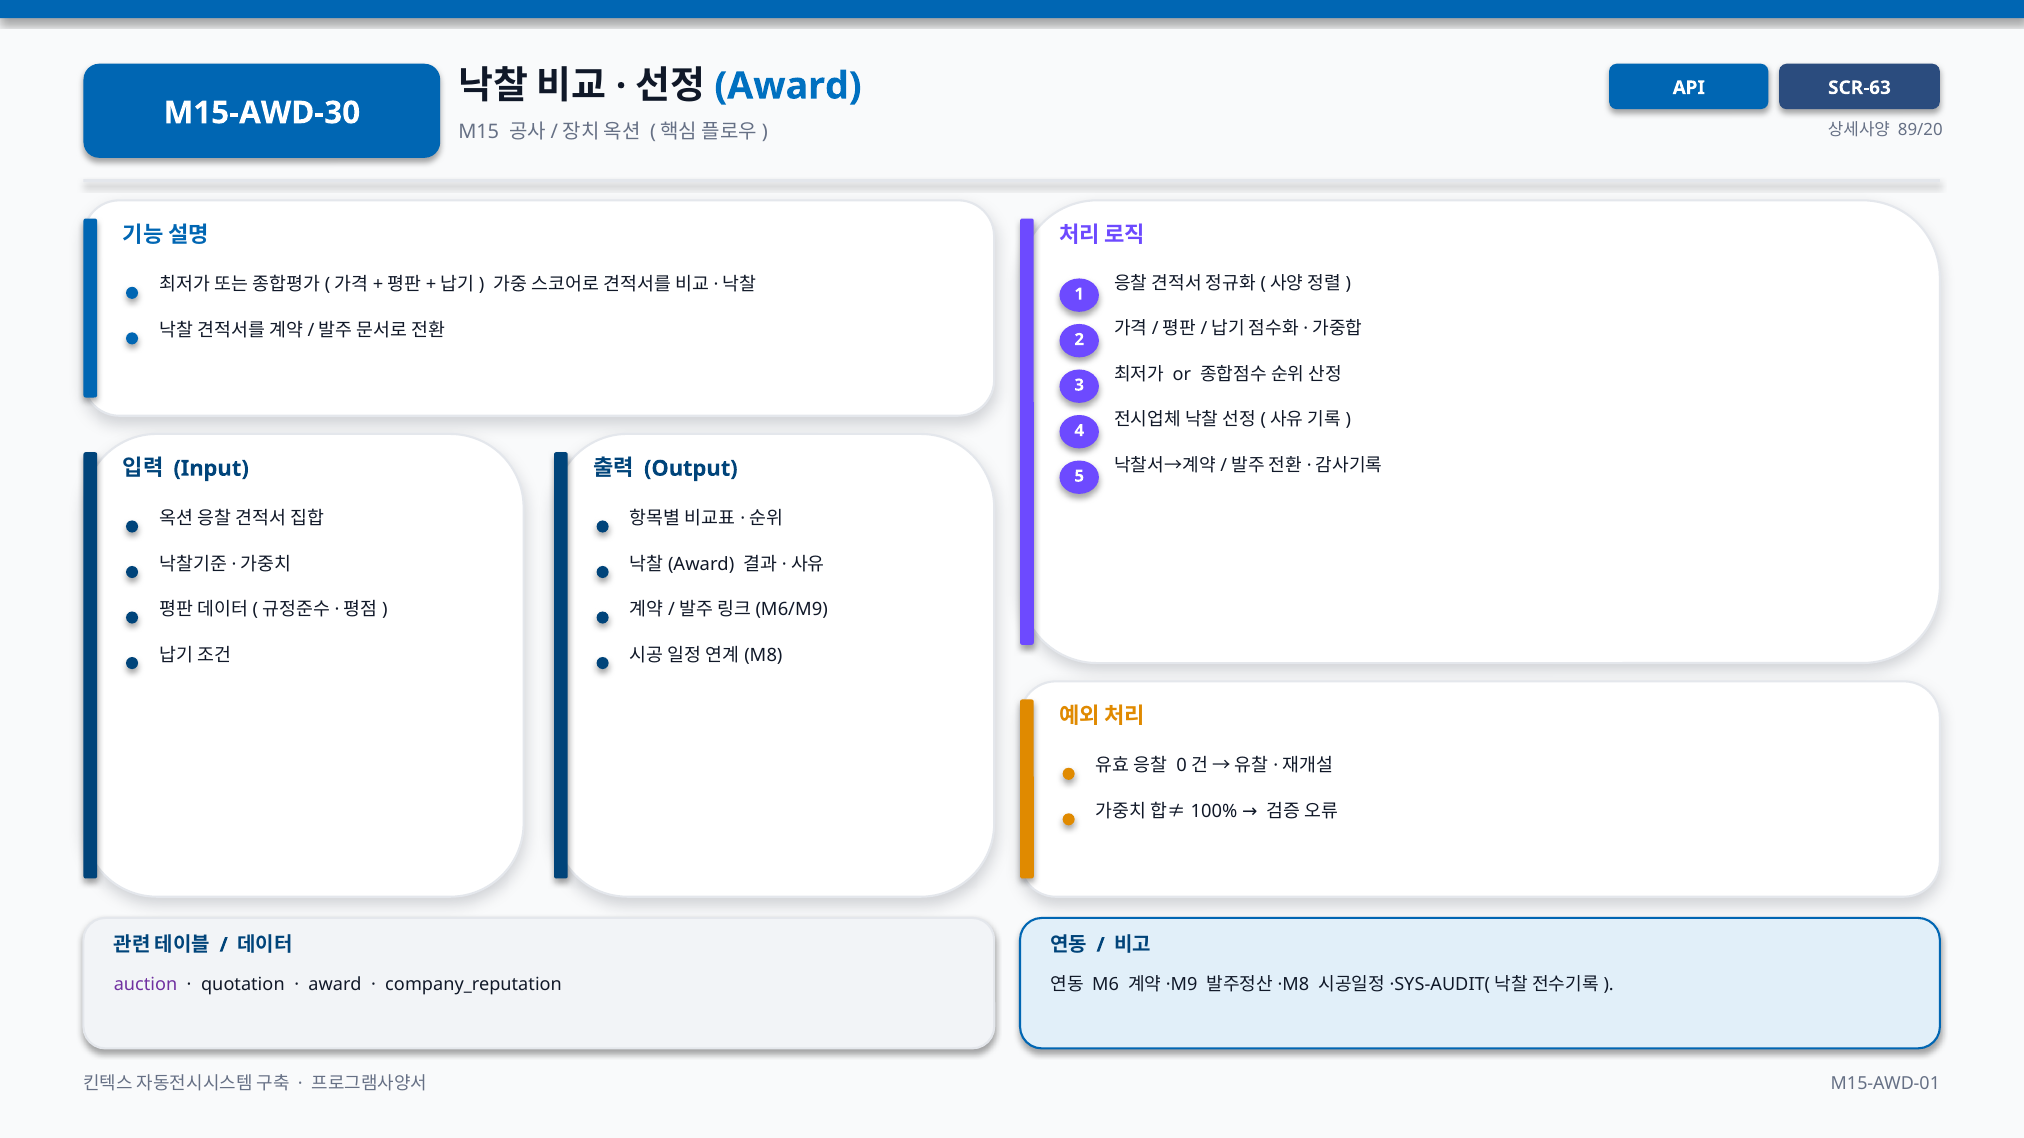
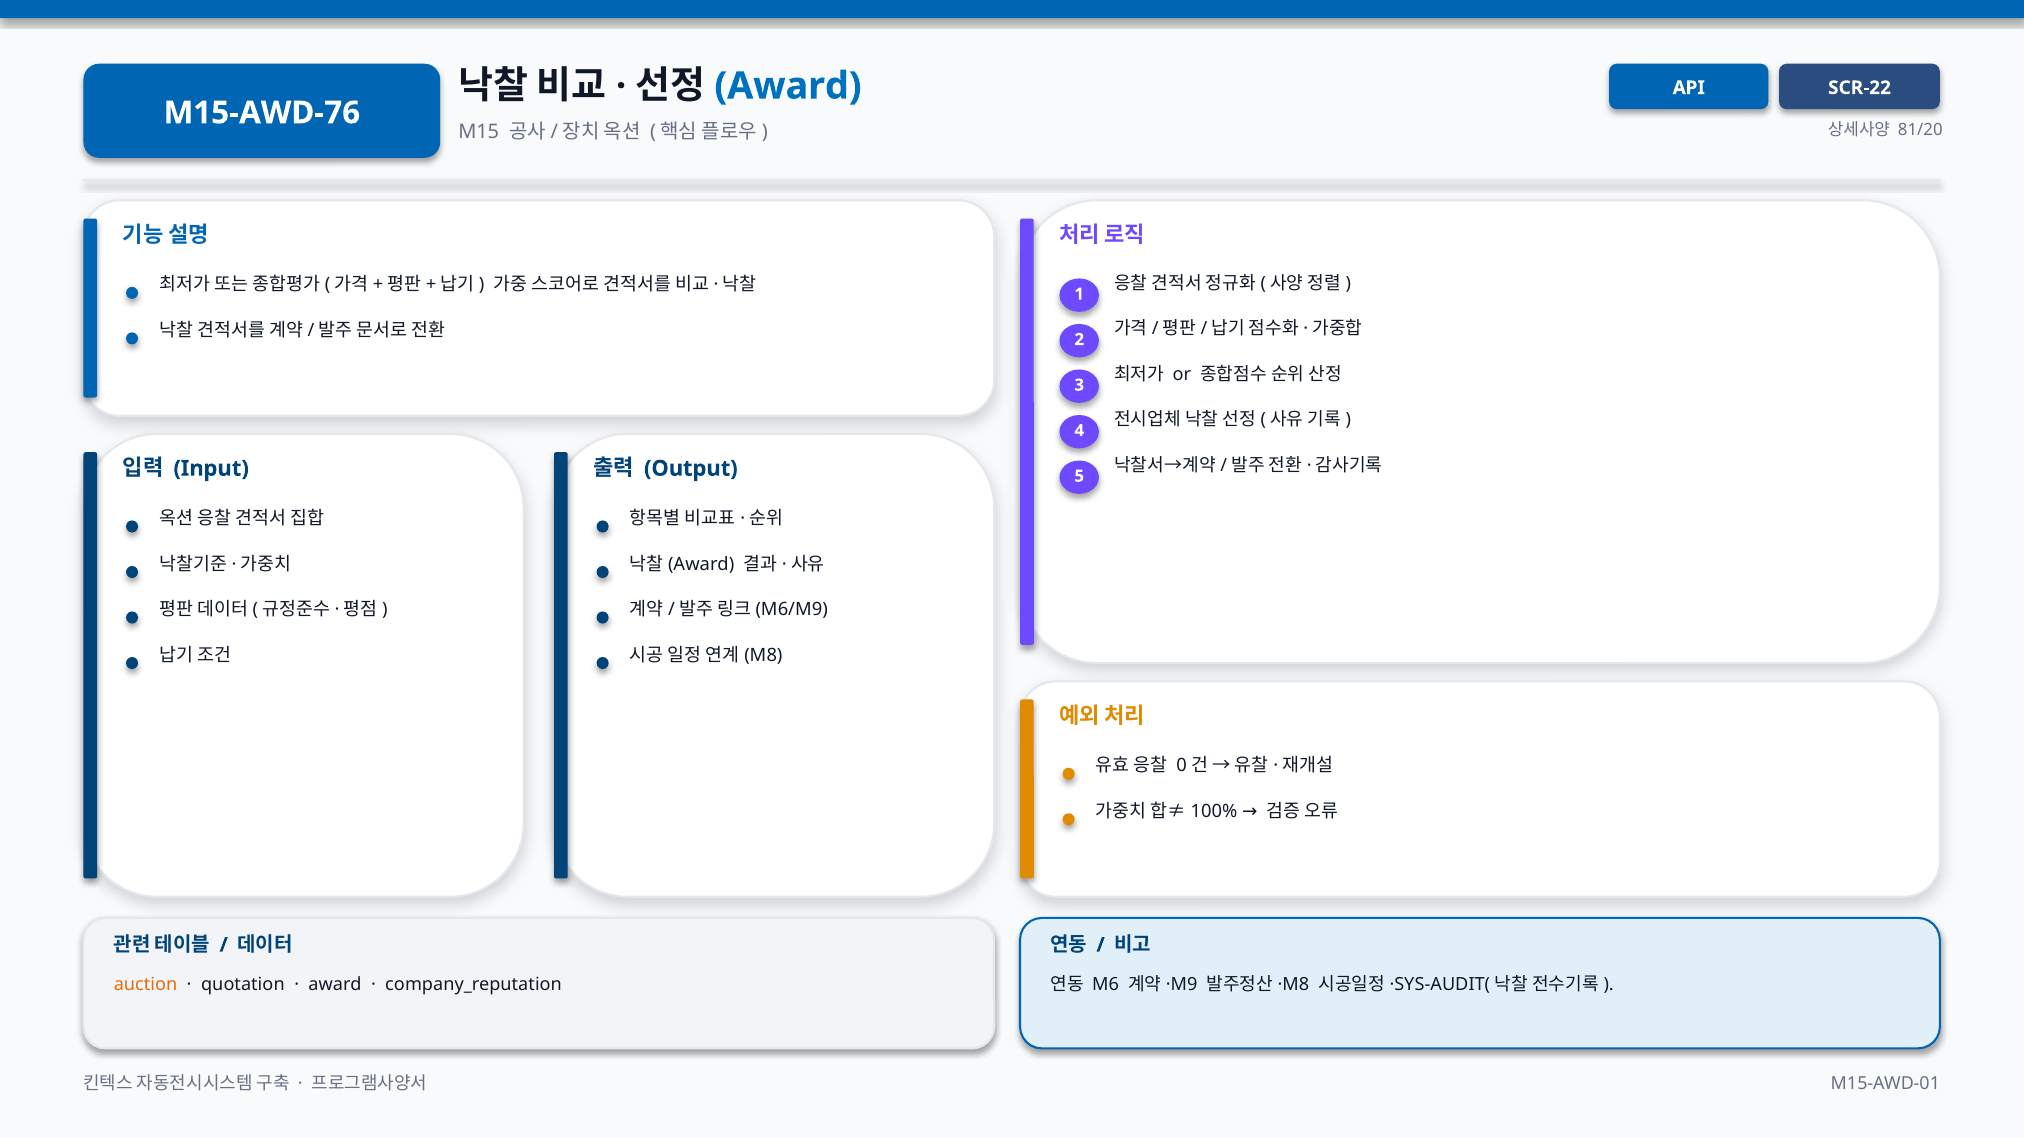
SCR-63: SCR-63 -> SCR-22 (1859, 88)
M15-AWD-30: M15-AWD-30 -> M15-AWD-76 (262, 113)
89/20: 89/20 -> 81/20 (1920, 130)
auction colour: purple -> orange (146, 985)
